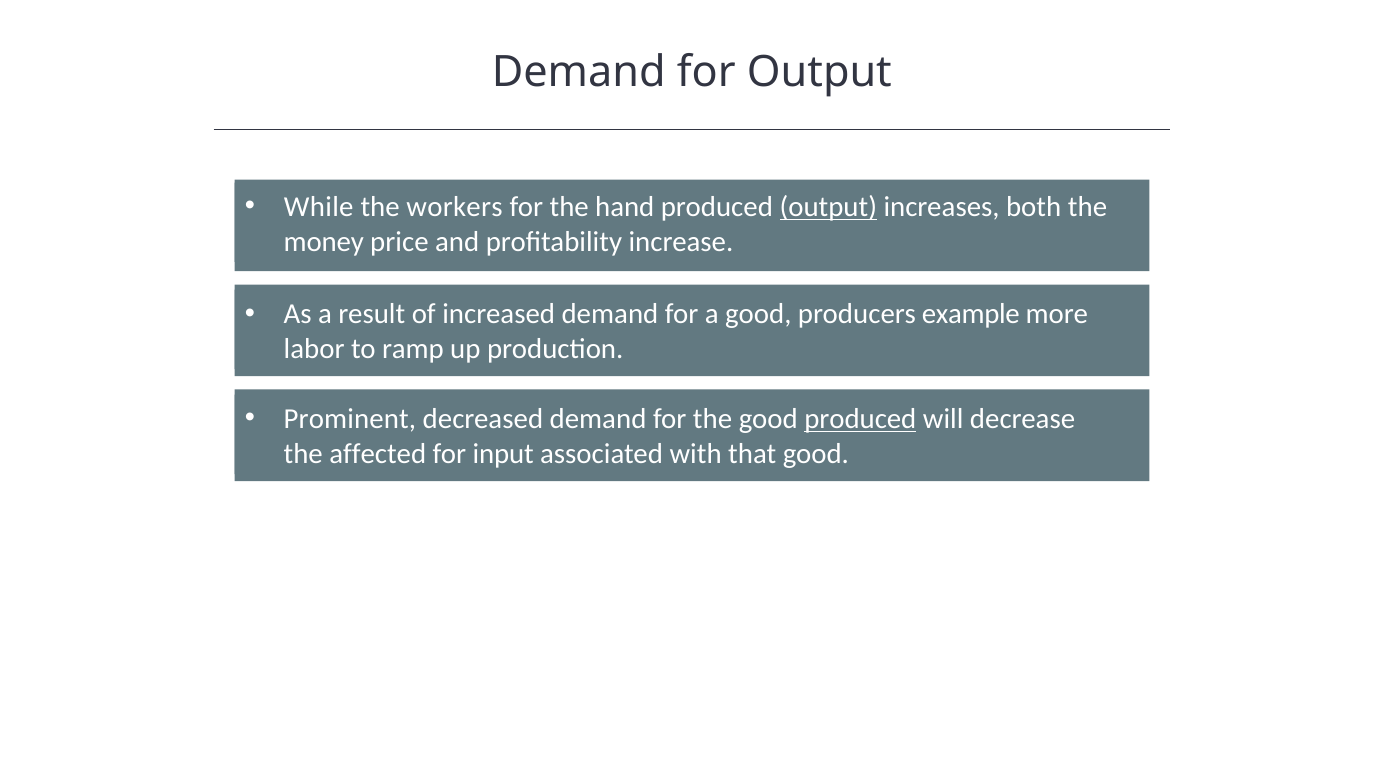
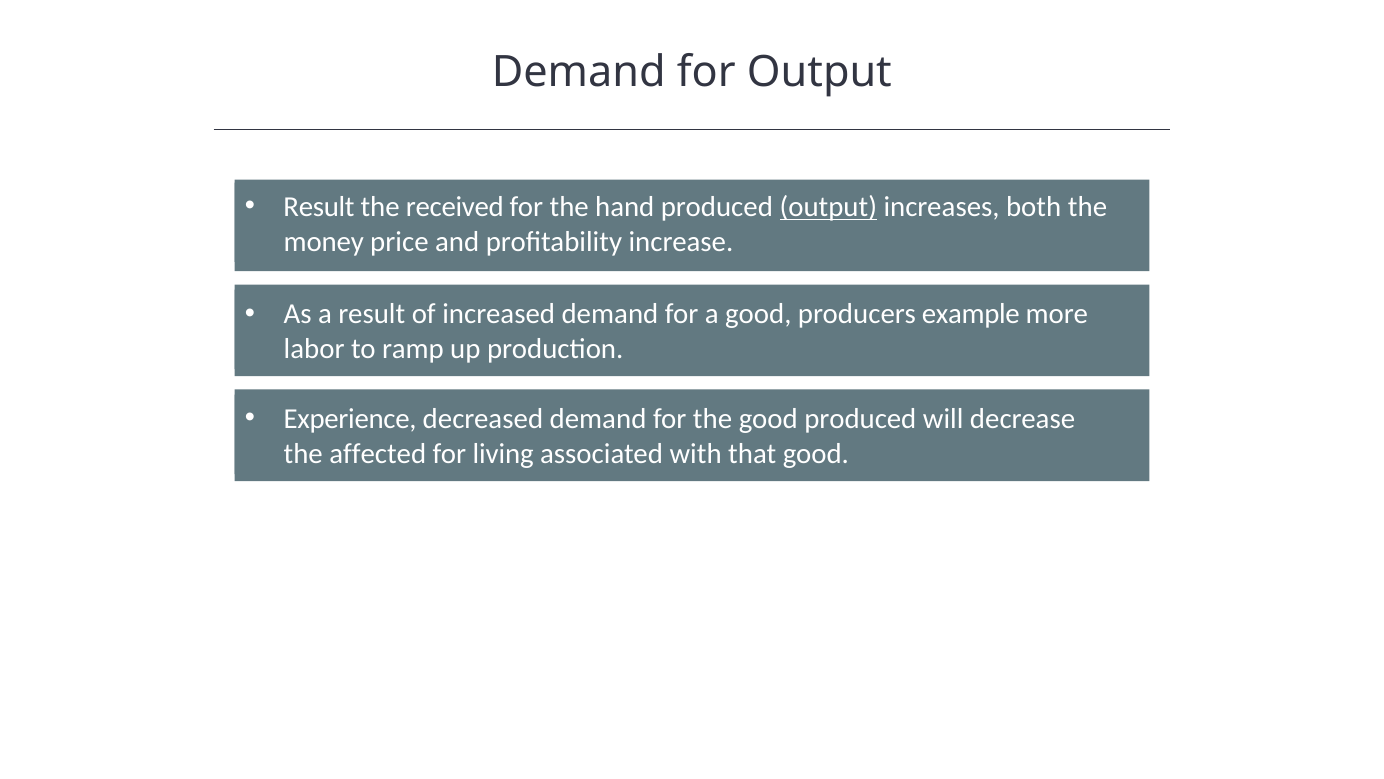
While: While -> Result (319, 207)
workers: workers -> received (455, 207)
Prominent: Prominent -> Experience (350, 419)
produced underline: present -> none (860, 419)
input: input -> living (503, 453)
